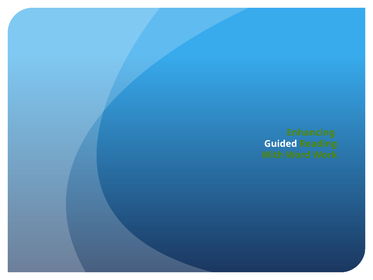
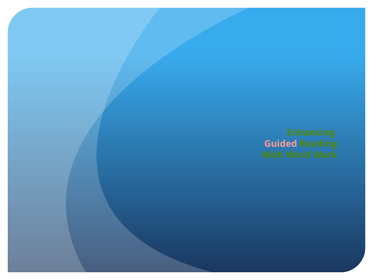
Guided colour: white -> pink (281, 144)
